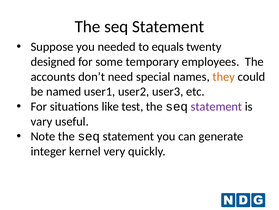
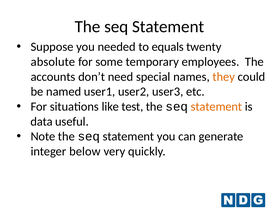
designed: designed -> absolute (53, 62)
statement colour: purple -> orange (216, 106)
vary: vary -> data (42, 121)
kernel: kernel -> below (85, 151)
